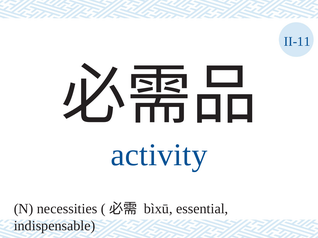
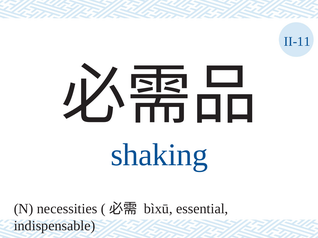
activity: activity -> shaking (159, 155)
